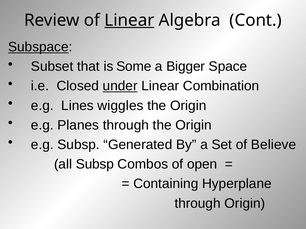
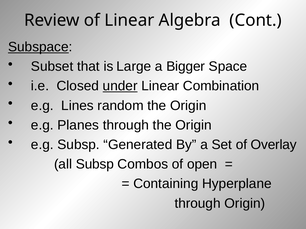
Linear underline: present -> none (129, 20)
Some: Some -> Large (134, 67)
wiggles: wiggles -> random (121, 106)
Believe: Believe -> Overlay (274, 145)
